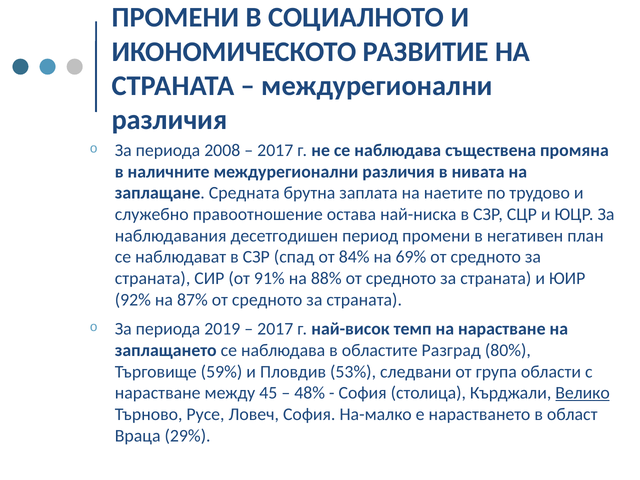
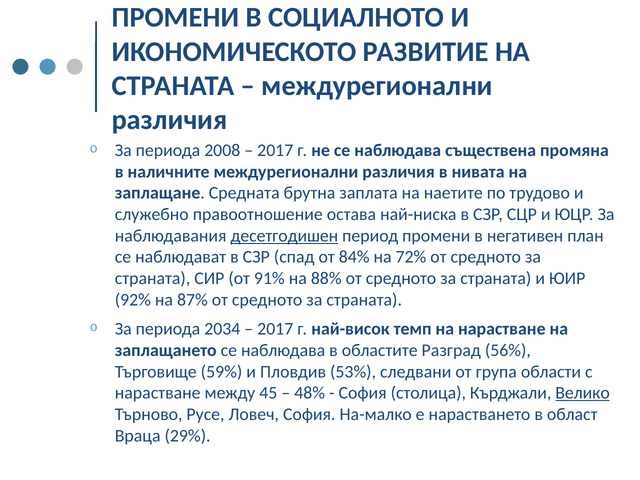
десетгодишен underline: none -> present (284, 236)
69%: 69% -> 72% (411, 257)
2019: 2019 -> 2034 (222, 329)
80%: 80% -> 56% (508, 350)
